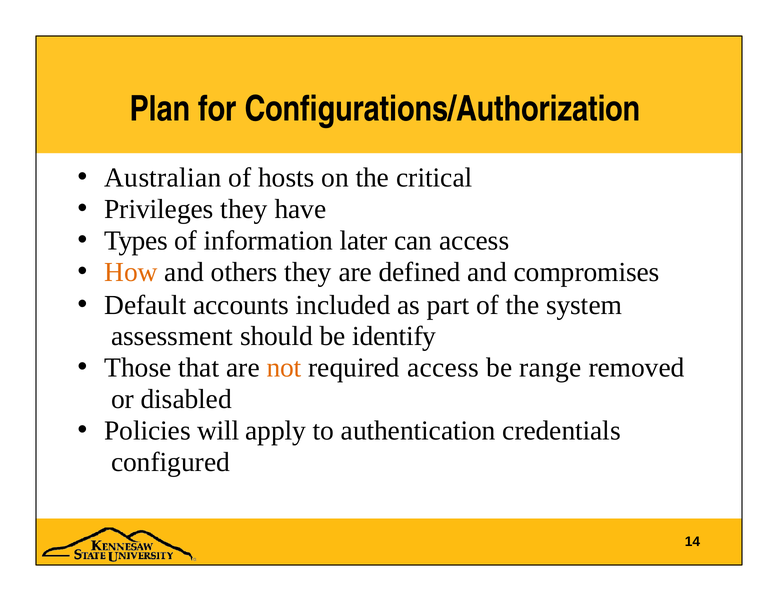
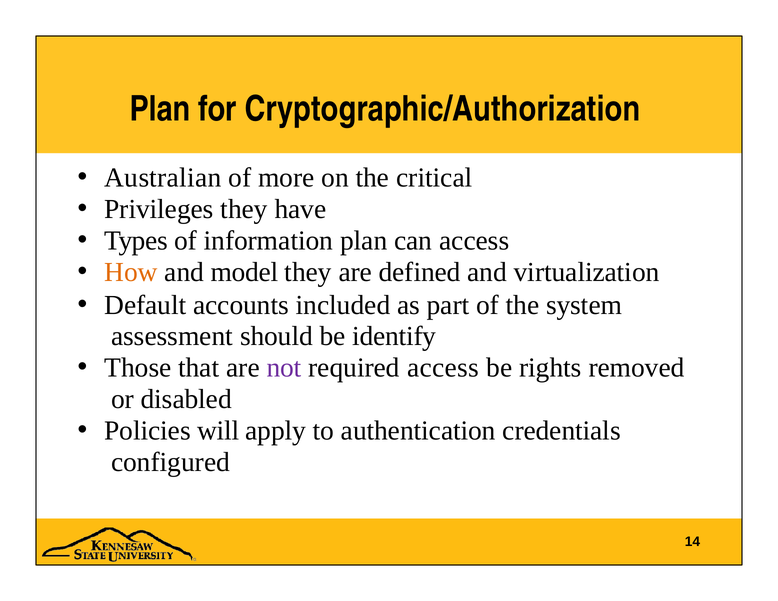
Configurations/Authorization: Configurations/Authorization -> Cryptographic/Authorization (443, 109)
hosts: hosts -> more (286, 178)
information later: later -> plan (364, 241)
others: others -> model (244, 272)
compromises: compromises -> virtualization (587, 272)
not colour: orange -> purple (284, 368)
range: range -> rights (550, 368)
